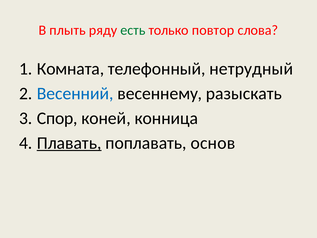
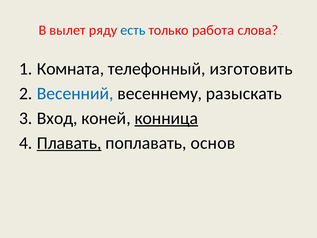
плыть: плыть -> вылет (68, 30)
есть colour: green -> blue (133, 30)
повтор: повтор -> работа (213, 30)
нетрудный: нетрудный -> изготовить (251, 69)
Спор: Спор -> Вход (57, 118)
конница underline: none -> present (166, 118)
